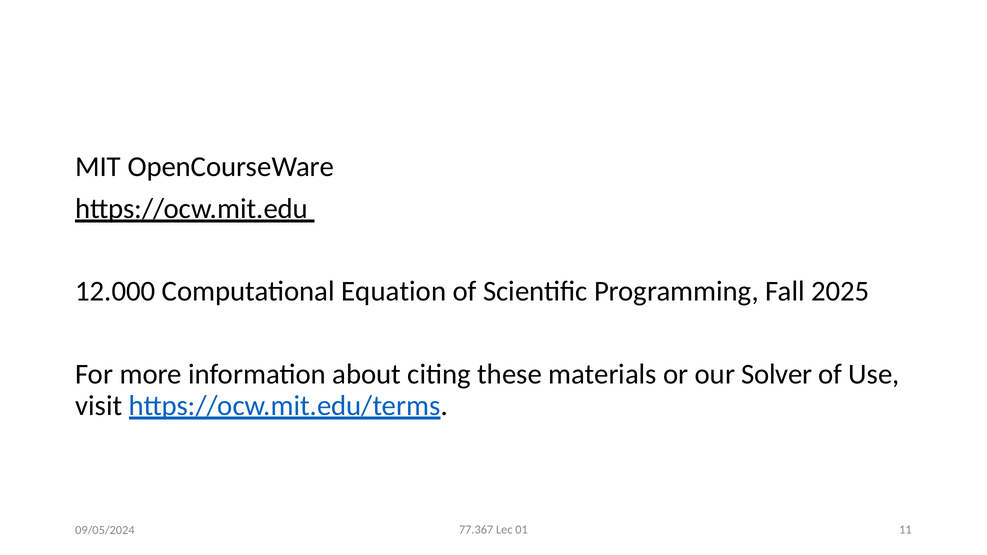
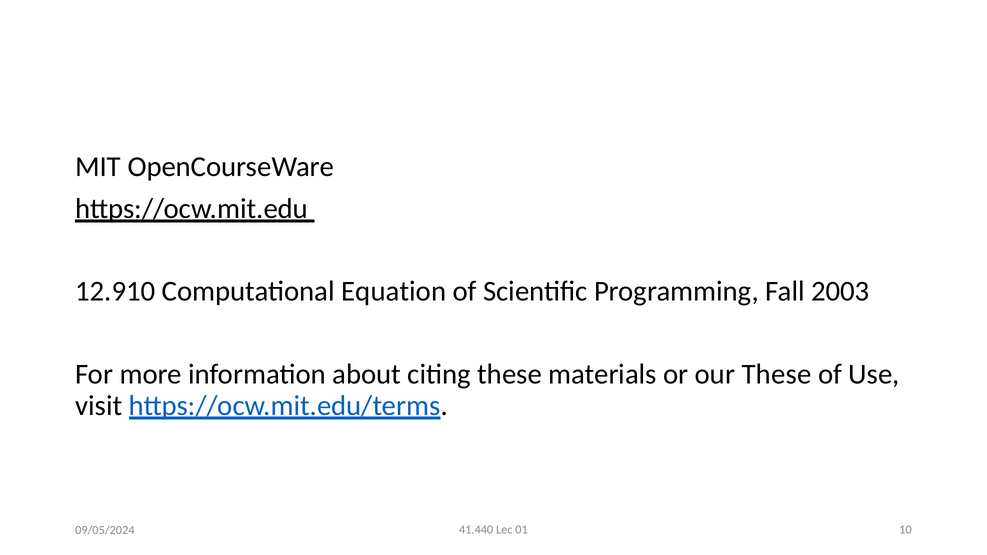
12.000: 12.000 -> 12.910 (115, 292)
2025: 2025 -> 2003 (840, 292)
our Solver: Solver -> These (776, 374)
77.367: 77.367 -> 41.440 (476, 530)
11: 11 -> 10 (905, 530)
